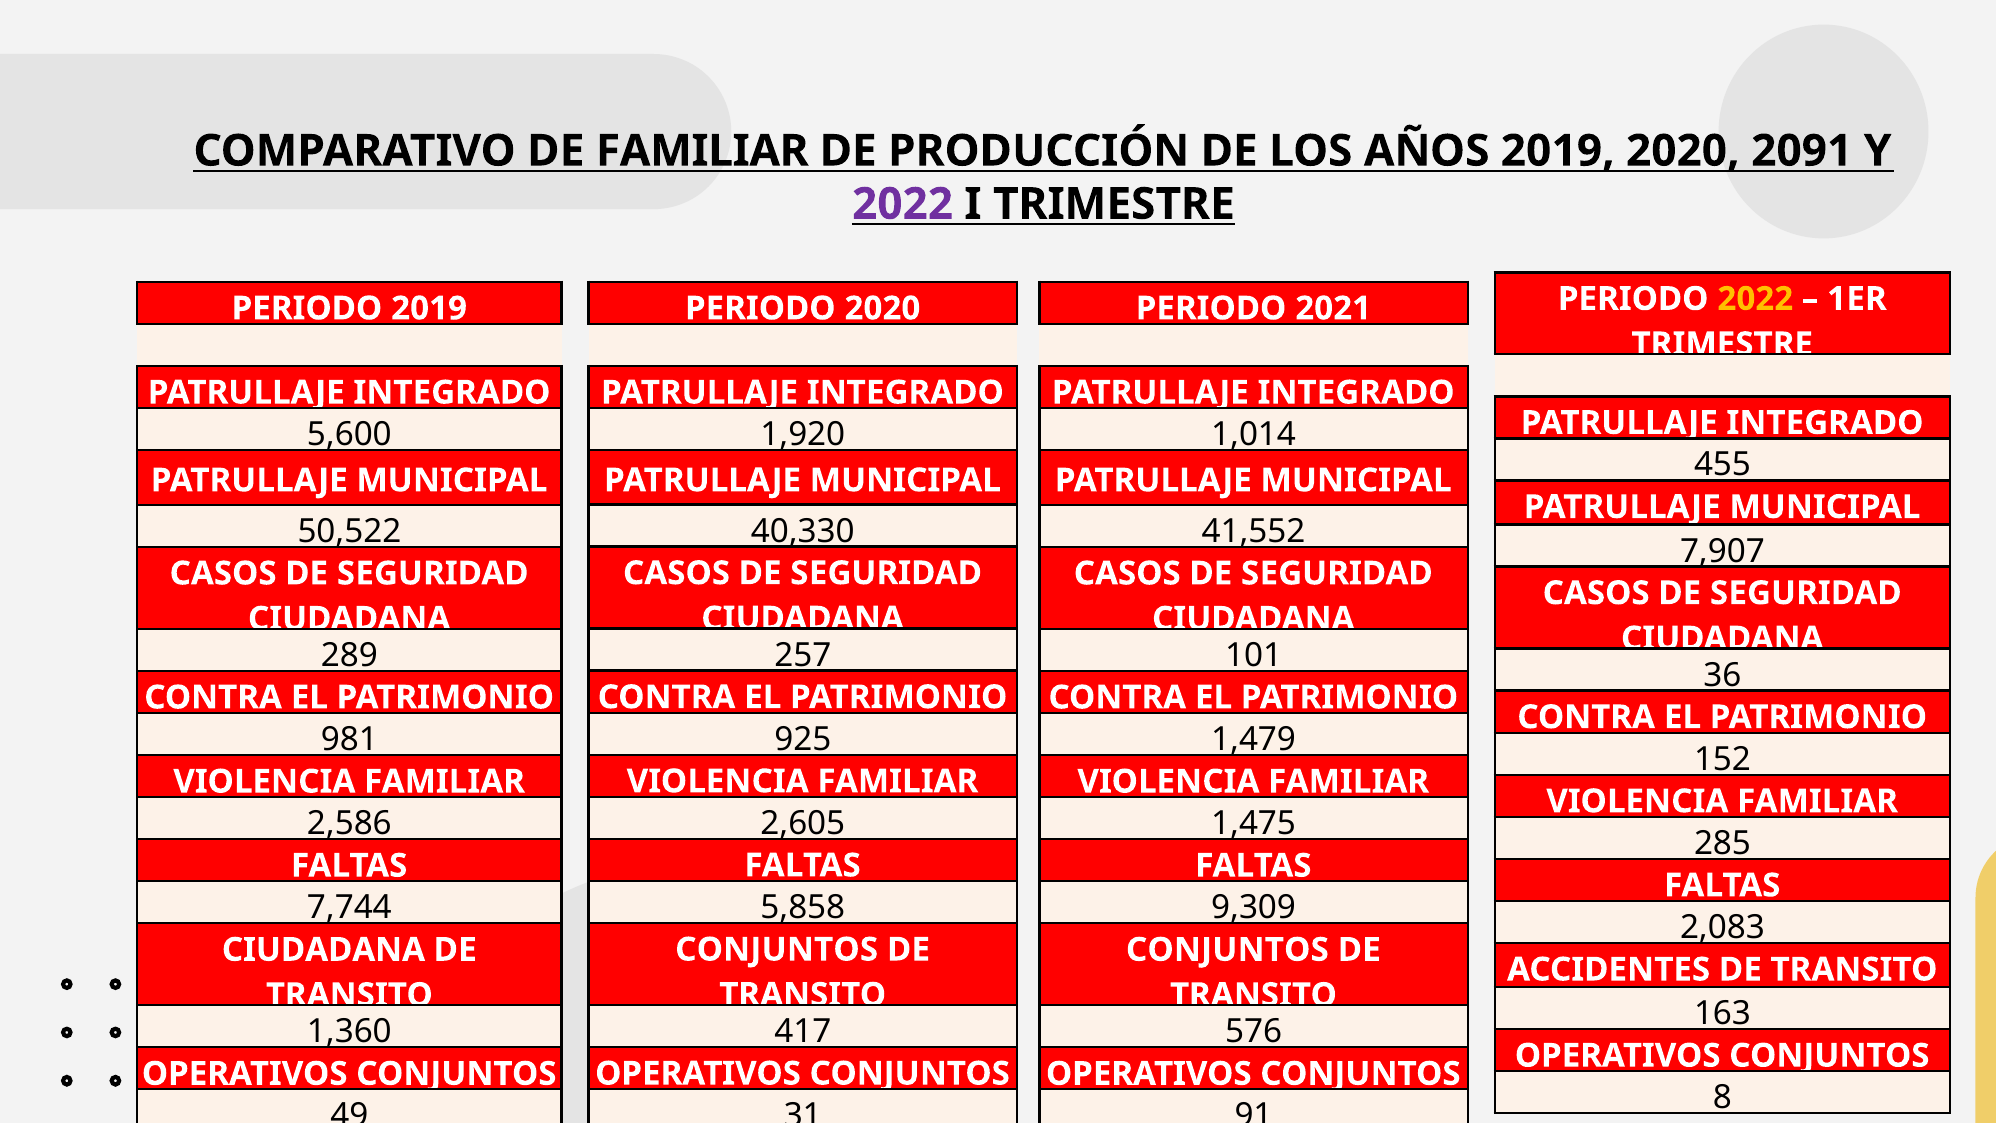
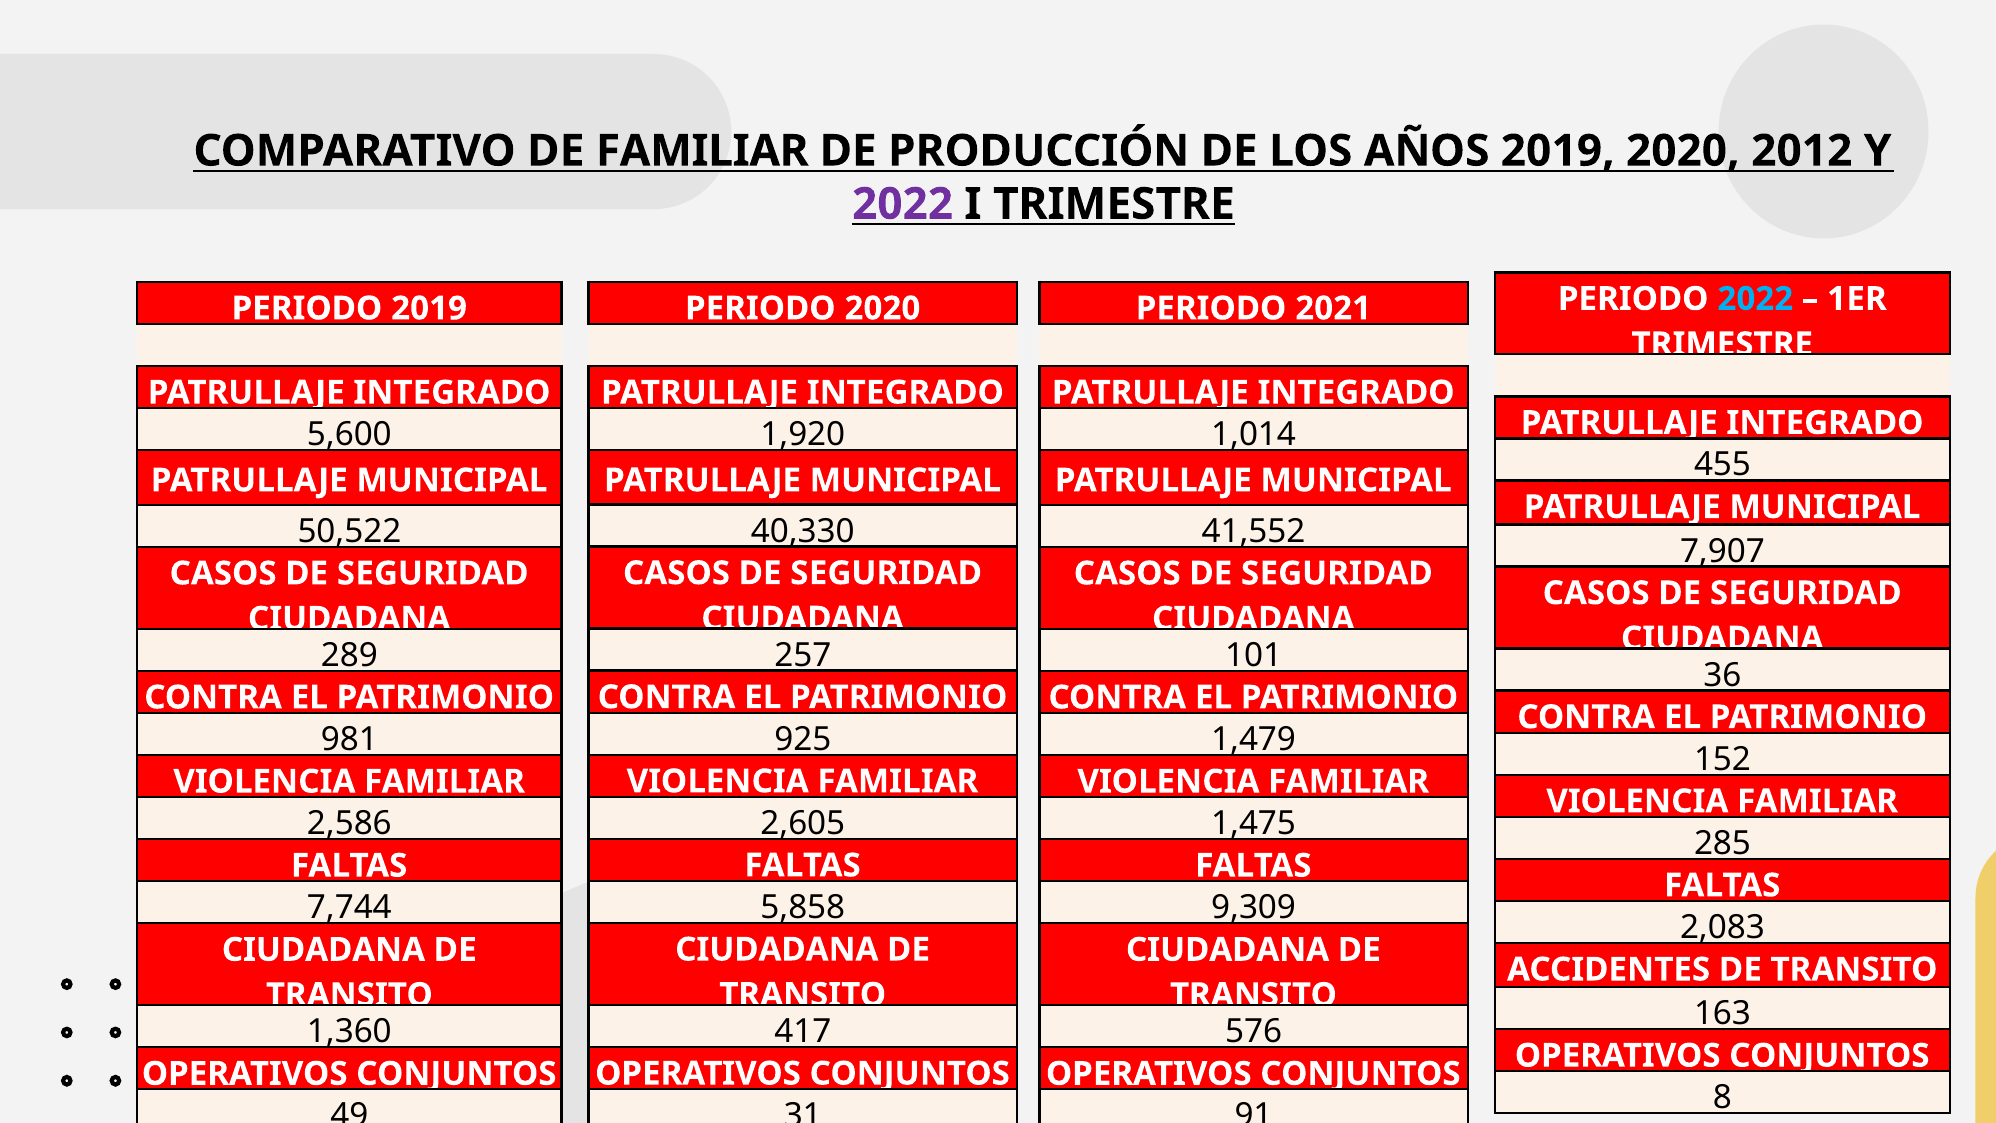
2091: 2091 -> 2012 (1802, 151)
2022 colour: yellow -> light blue (1755, 299)
CONJUNTOS: CONJUNTOS -> CIUDADANA (777, 949)
CONJUNTOS: CONJUNTOS -> CIUDADANA (1228, 950)
